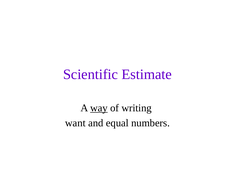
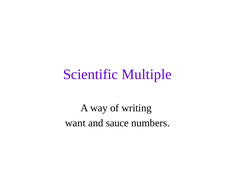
Estimate: Estimate -> Multiple (147, 74)
way underline: present -> none (99, 108)
equal: equal -> sauce (117, 123)
